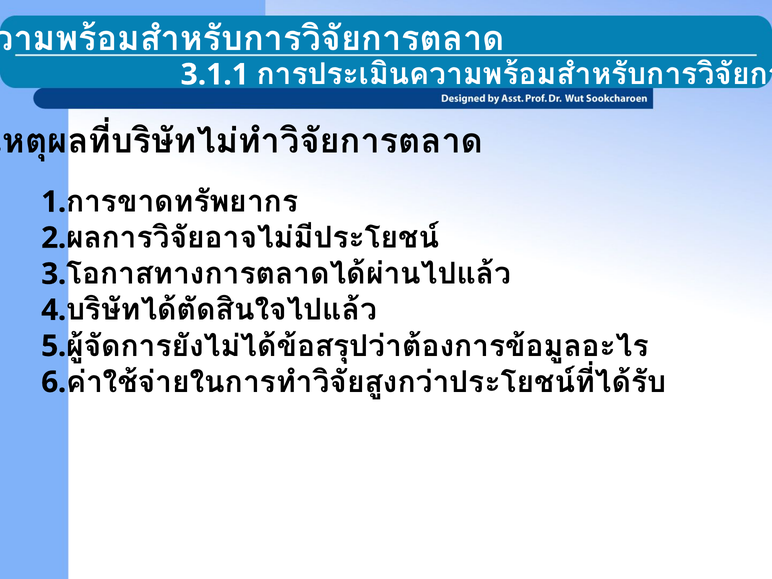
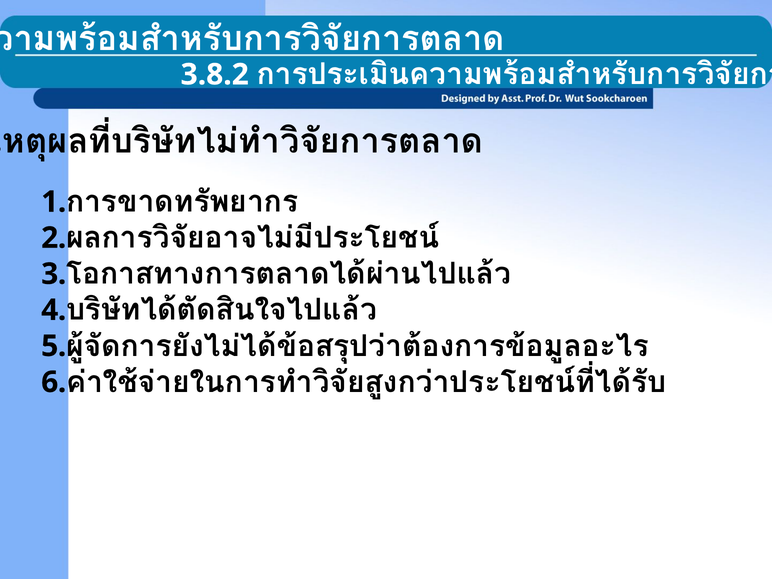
3.1.1: 3.1.1 -> 3.8.2 (215, 75)
